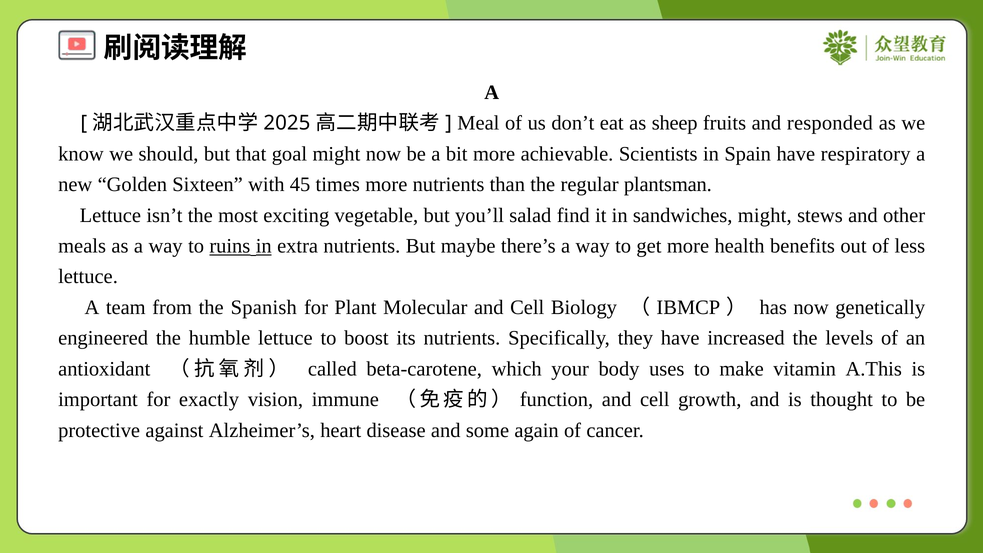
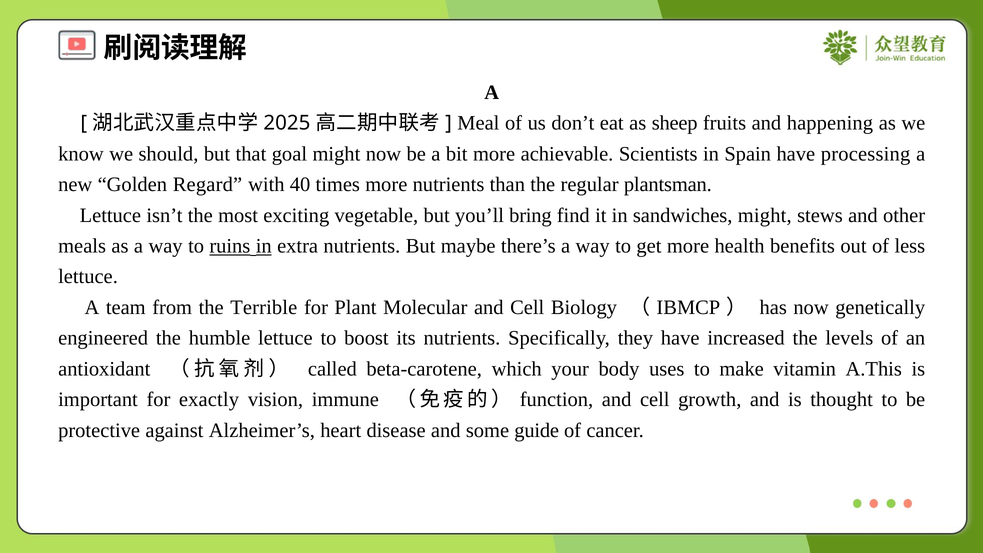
responded: responded -> happening (830, 123)
respiratory: respiratory -> processing (866, 154)
Sixteen: Sixteen -> Regard (207, 185)
45: 45 -> 40 (300, 185)
salad: salad -> bring (530, 215)
Spanish: Spanish -> Terrible (264, 307)
again: again -> guide (537, 430)
